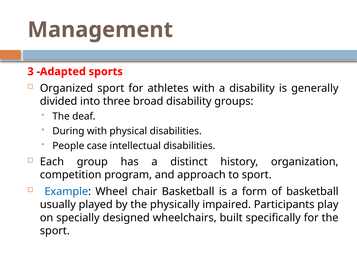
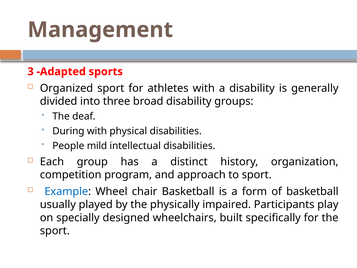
case: case -> mild (97, 146)
